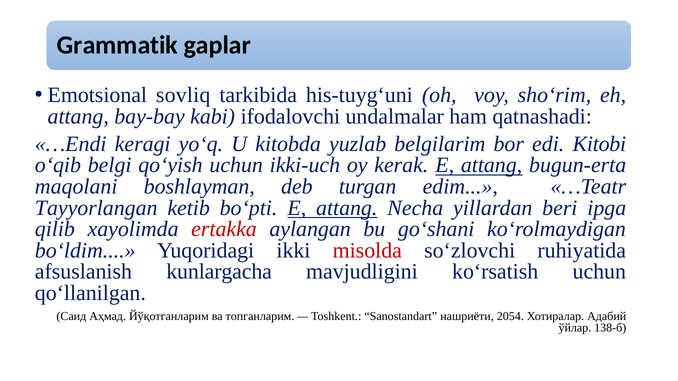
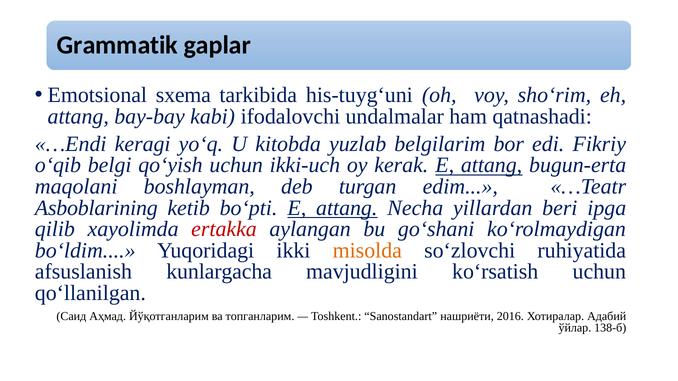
sovliq: sovliq -> sxema (183, 95)
Kitobi: Kitobi -> Fikriy (599, 144)
Tayyorlangan: Tayyorlangan -> Asboblarining (96, 208)
misolda colour: red -> orange (367, 251)
2054: 2054 -> 2016 (510, 316)
